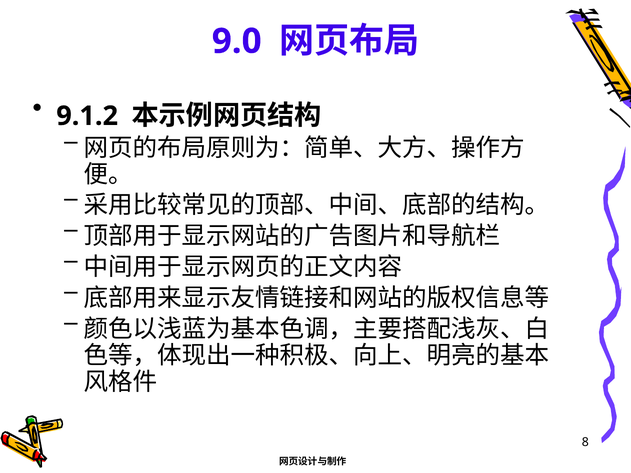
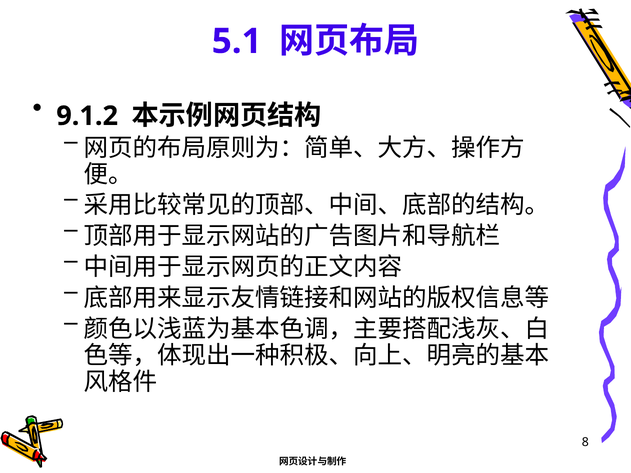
9.0: 9.0 -> 5.1 (237, 41)
